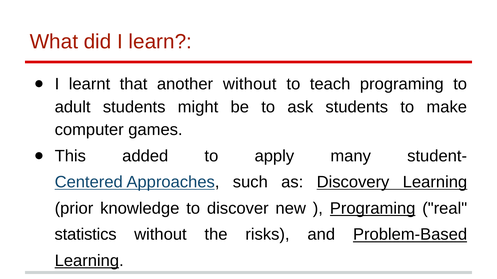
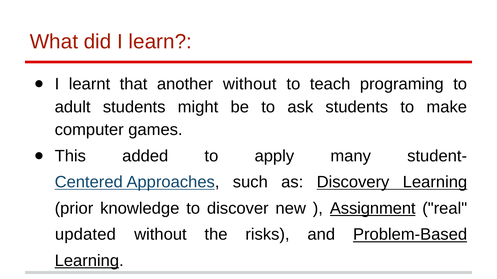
Programing: Programing -> Assignment (373, 209)
statistics: statistics -> updated (85, 235)
